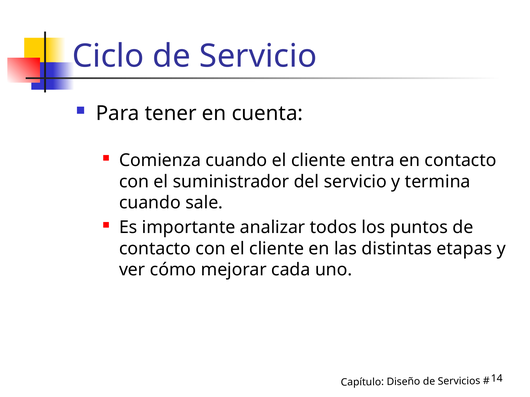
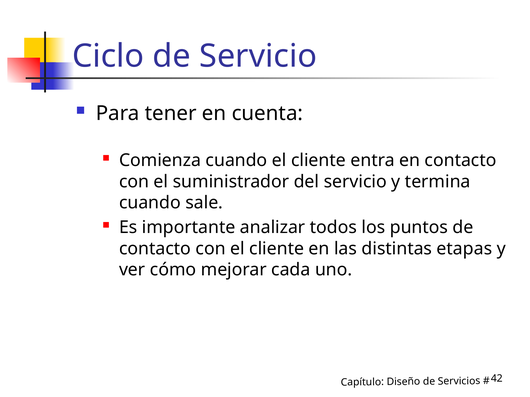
14: 14 -> 42 (497, 379)
